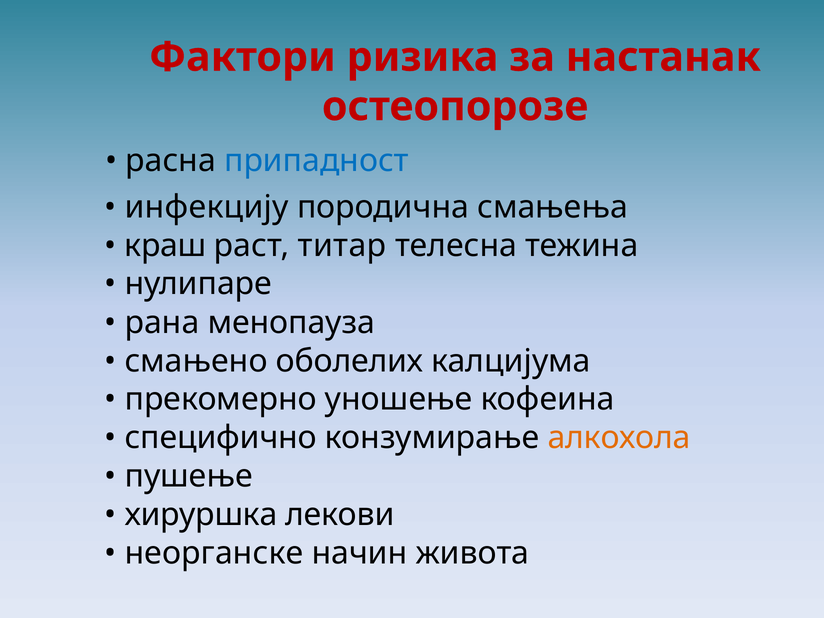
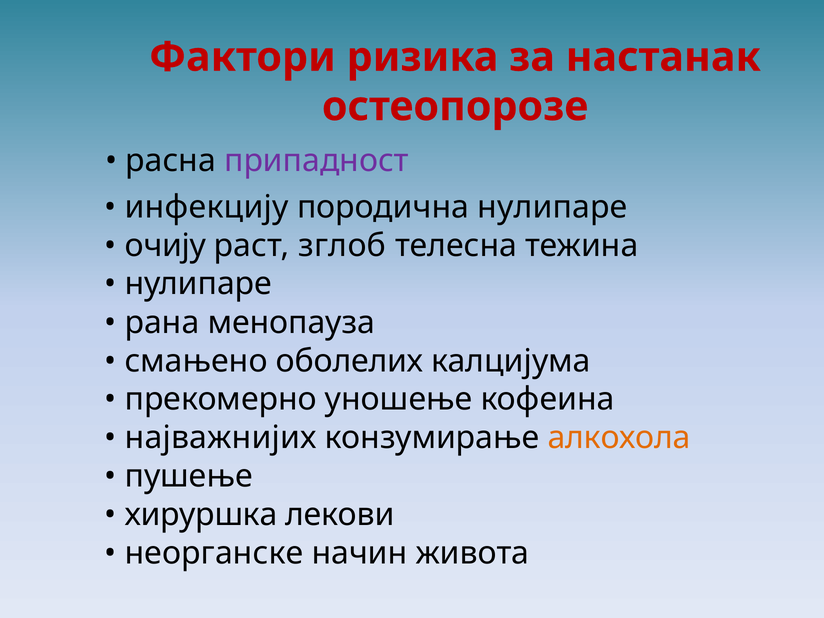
припадност colour: blue -> purple (316, 160)
породична смањења: смањења -> нулипаре (552, 207)
краш: краш -> очију (165, 245)
титар: титар -> зглоб (342, 245)
специфично: специфично -> најважнијих (221, 438)
